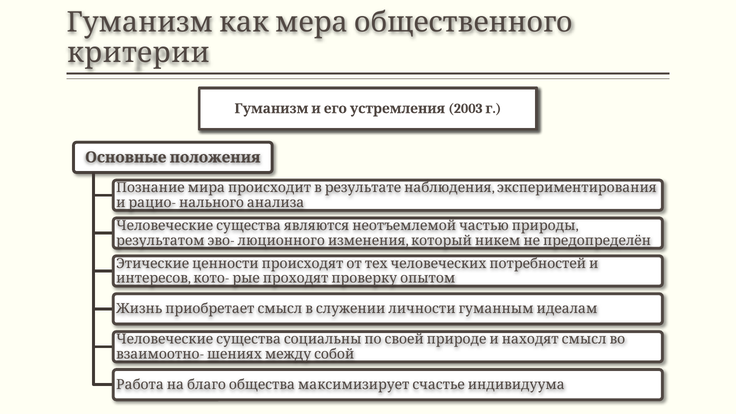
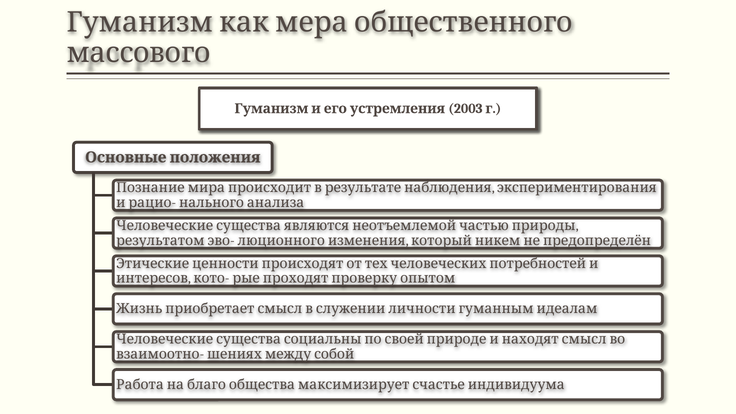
критерии: критерии -> массового (139, 53)
